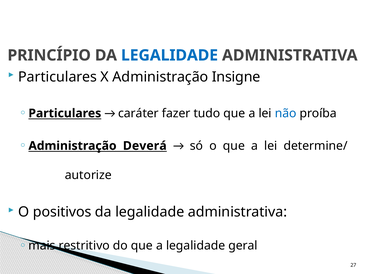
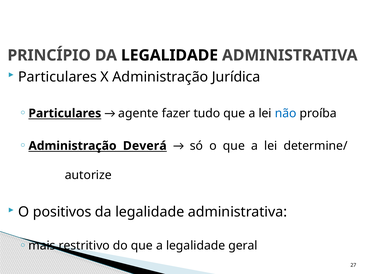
LEGALIDADE colour: blue -> black (170, 55)
Insigne: Insigne -> Jurídica (236, 77)
caráter: caráter -> agente (138, 113)
